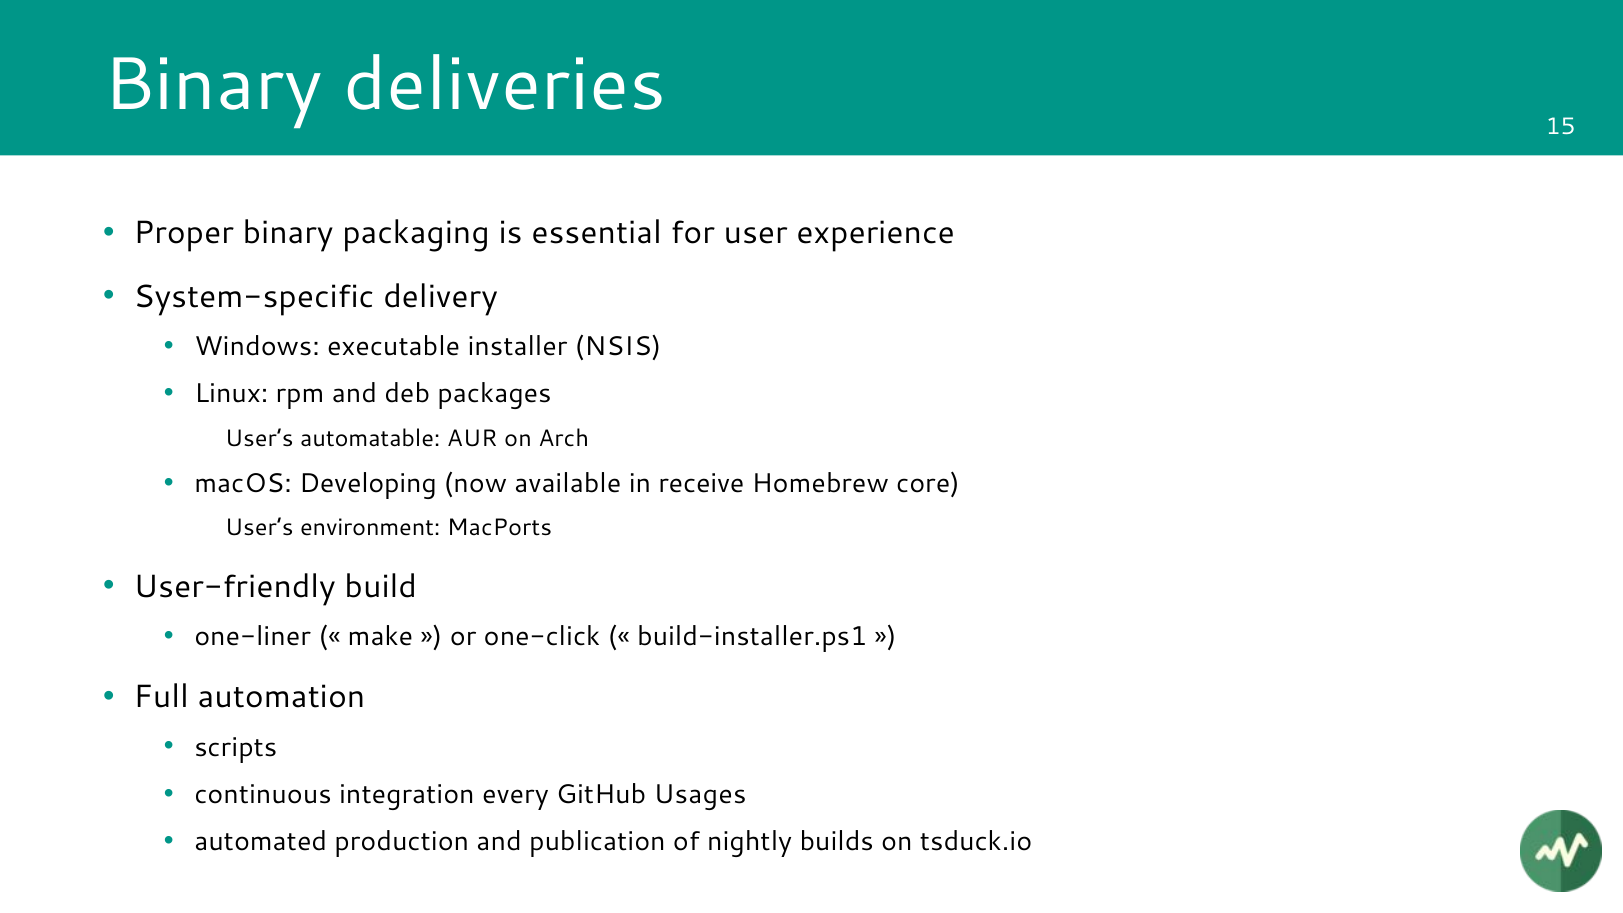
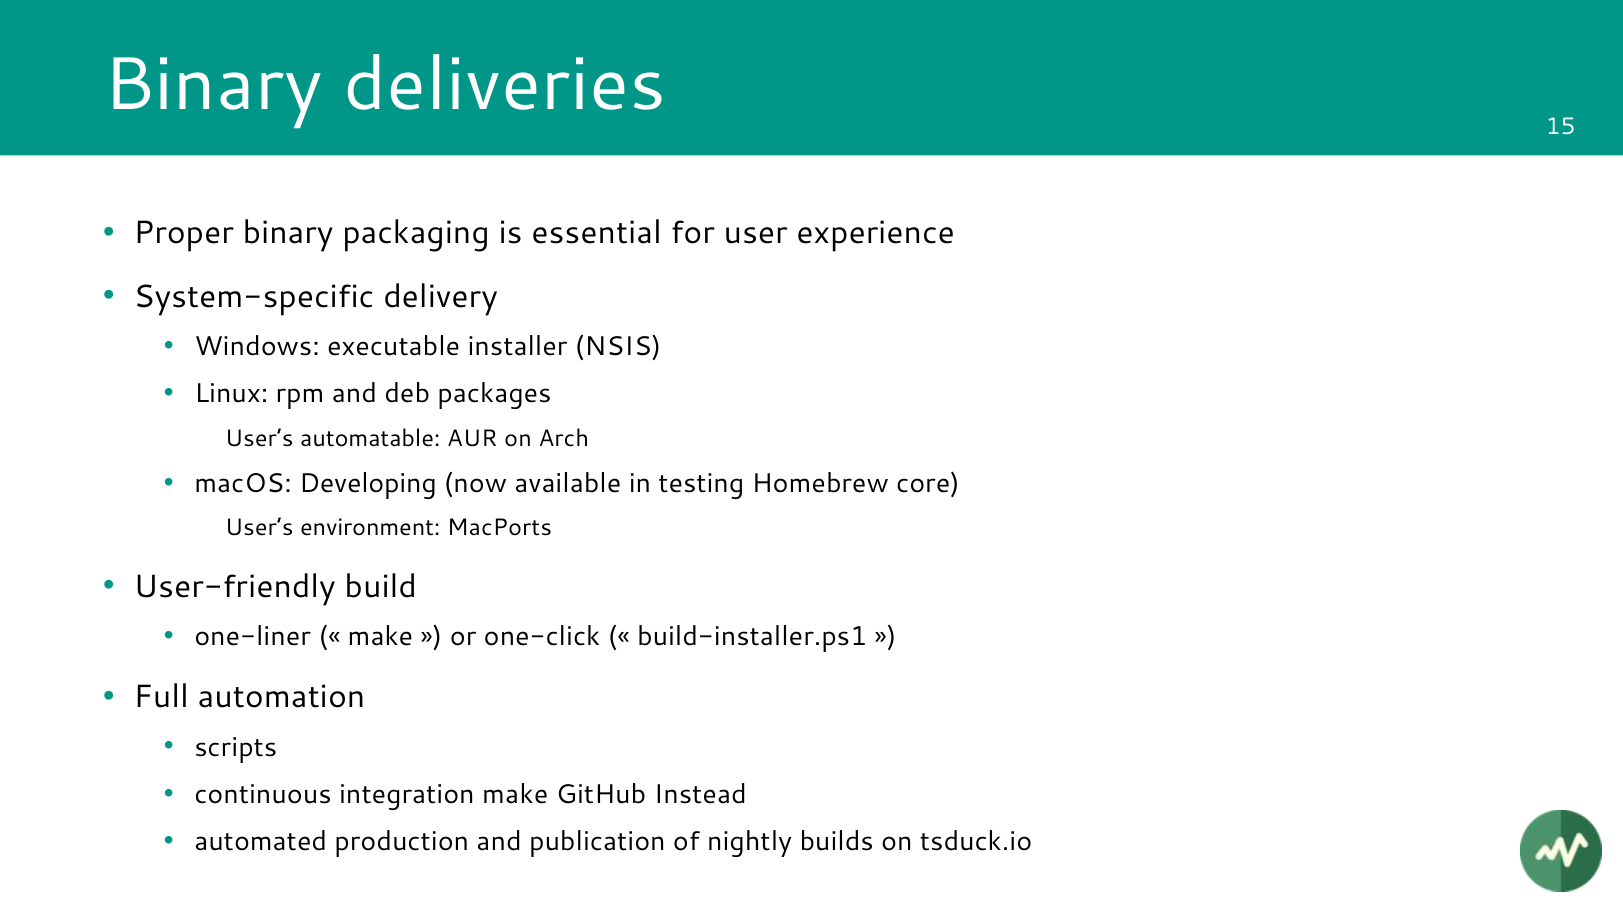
receive: receive -> testing (701, 484)
integration every: every -> make (515, 795)
Usages: Usages -> Instead (700, 795)
